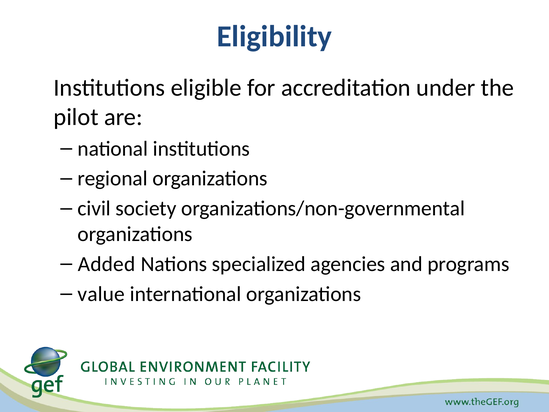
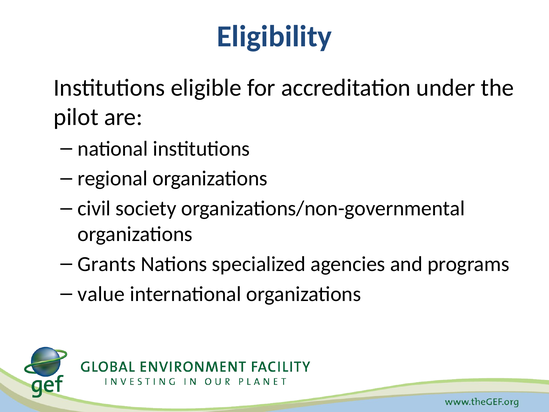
Added: Added -> Grants (107, 264)
